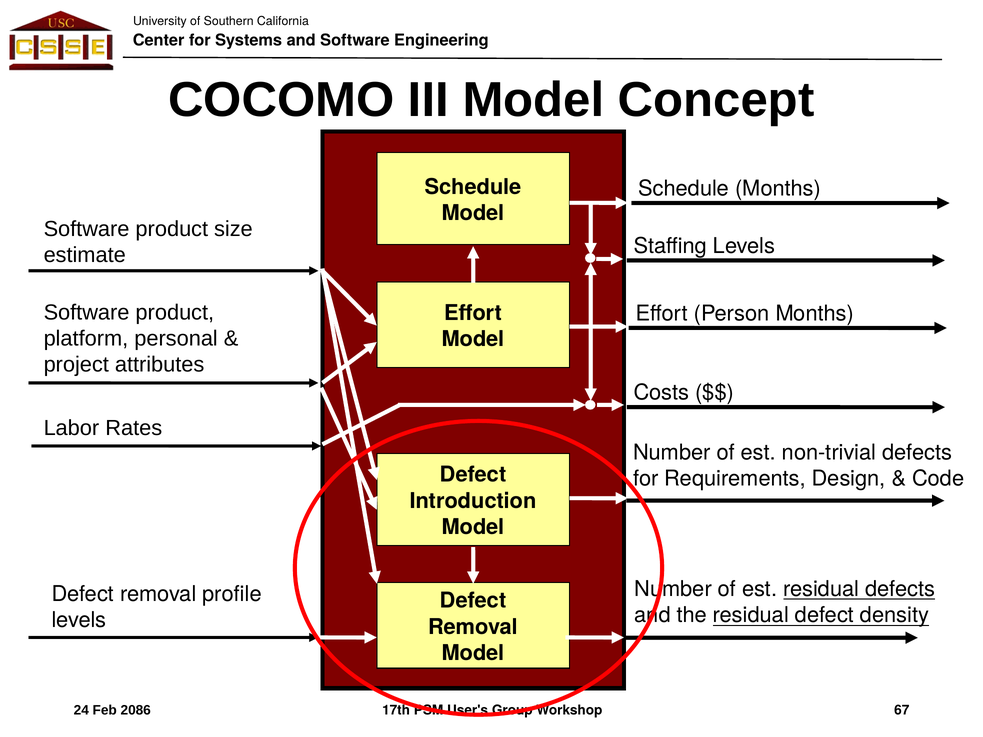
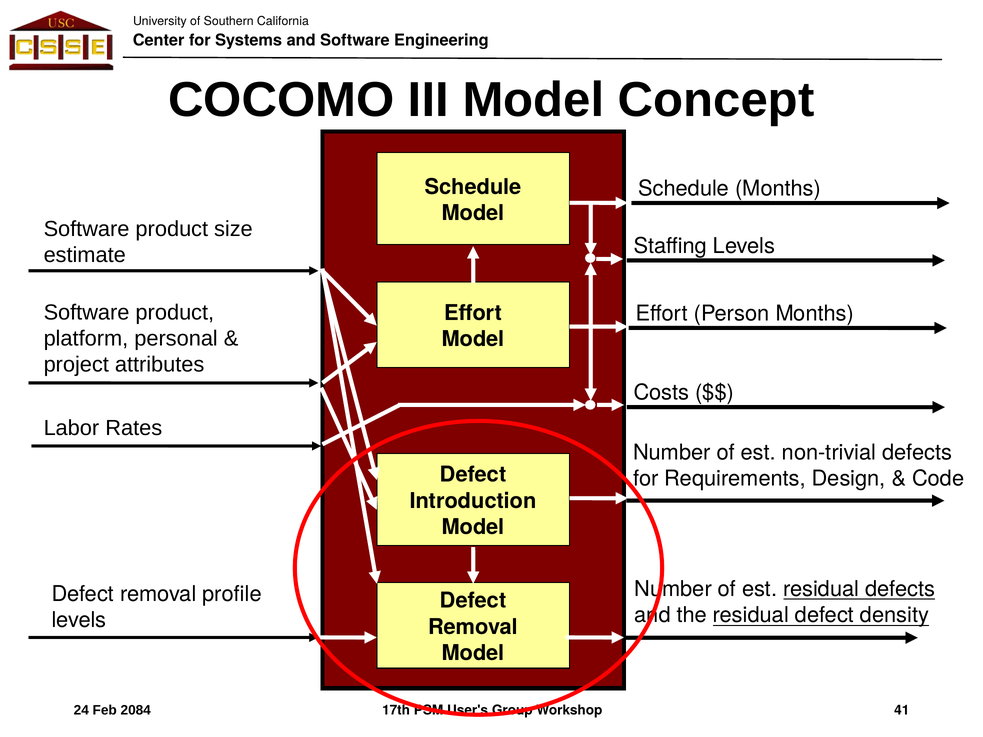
2086: 2086 -> 2084 (136, 710)
67: 67 -> 41 (902, 710)
